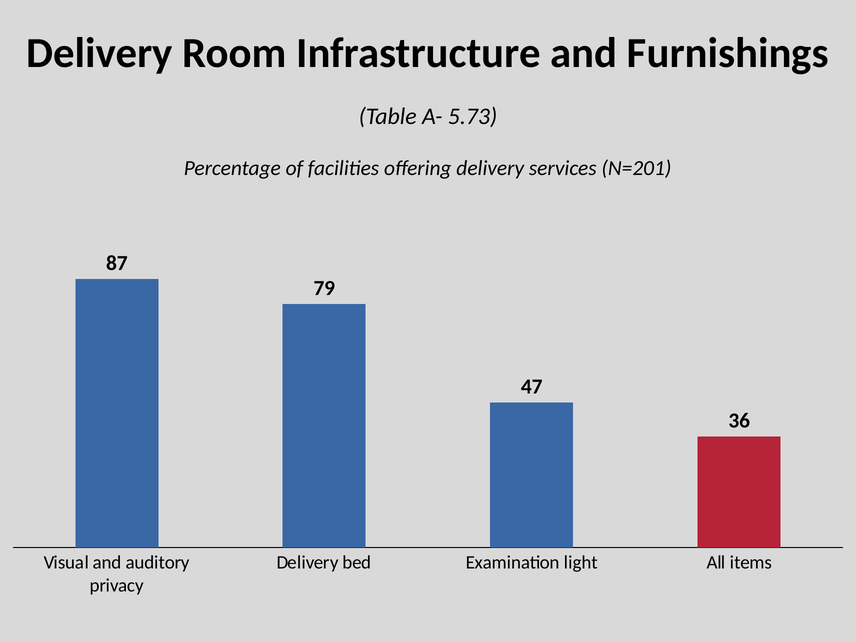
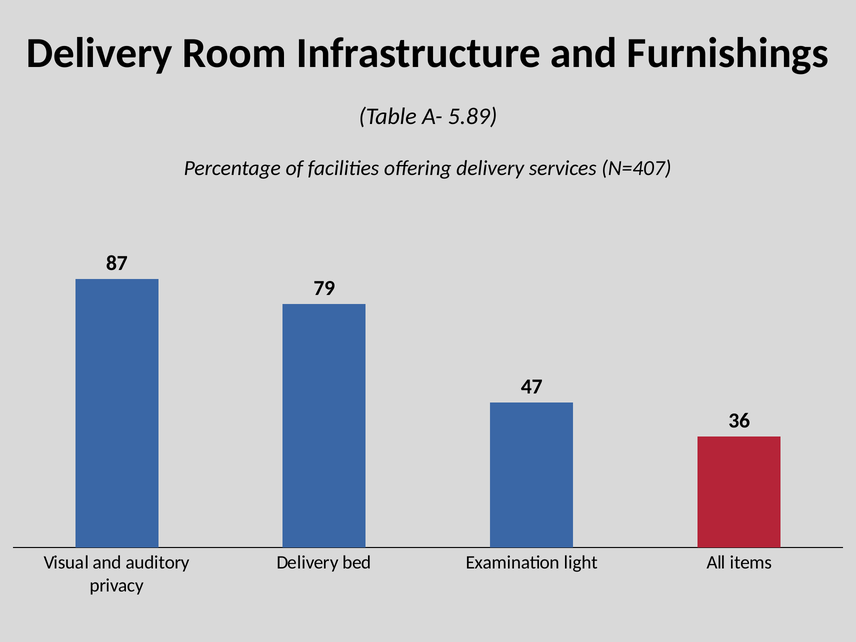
5.73: 5.73 -> 5.89 (473, 116)
N=201: N=201 -> N=407 (636, 168)
